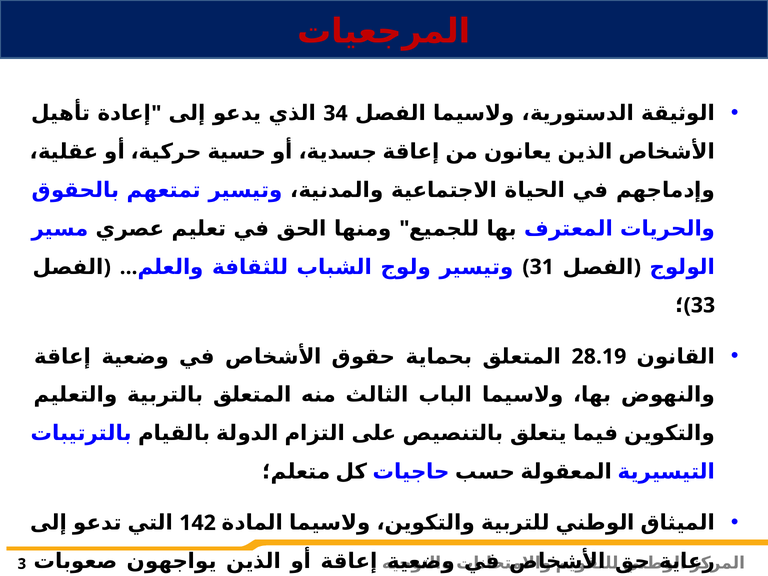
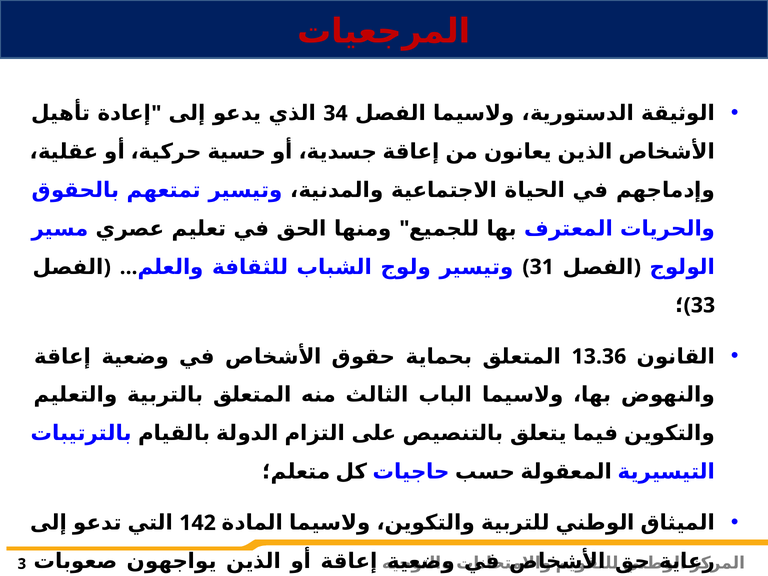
28.19: 28.19 -> 13.36 (599, 357)
